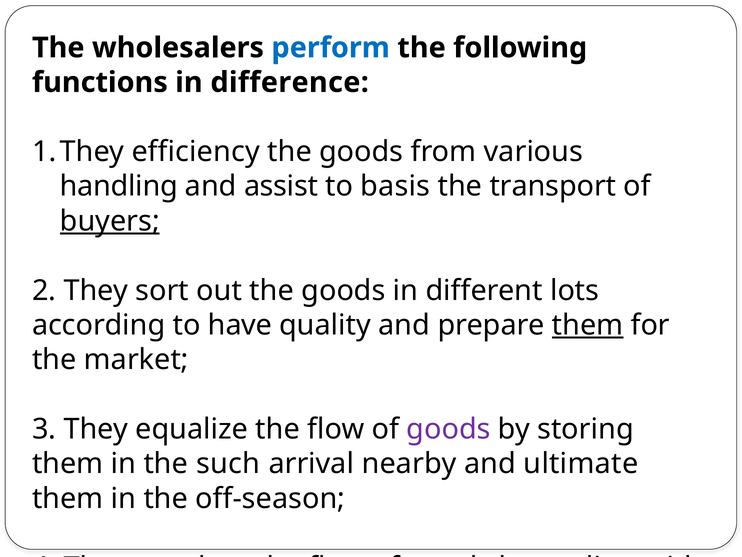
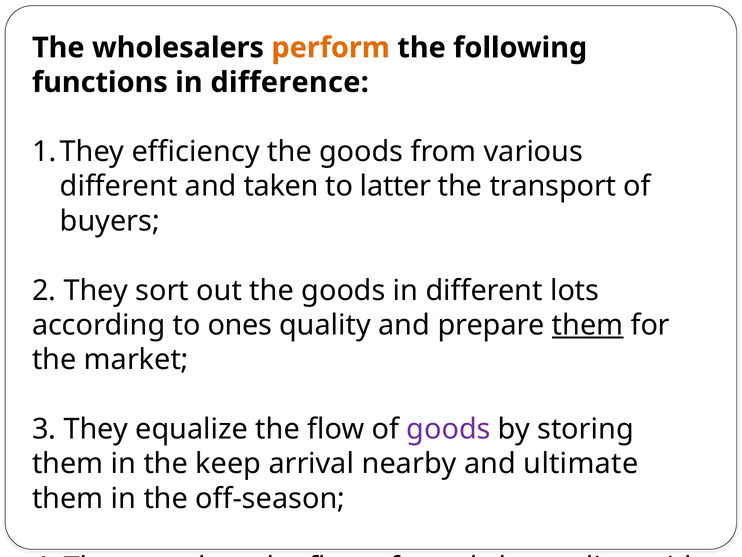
perform colour: blue -> orange (331, 48)
handling: handling -> different (119, 186)
assist: assist -> taken (281, 186)
basis: basis -> latter (396, 186)
buyers underline: present -> none (110, 221)
have: have -> ones (240, 325)
such: such -> keep (228, 463)
